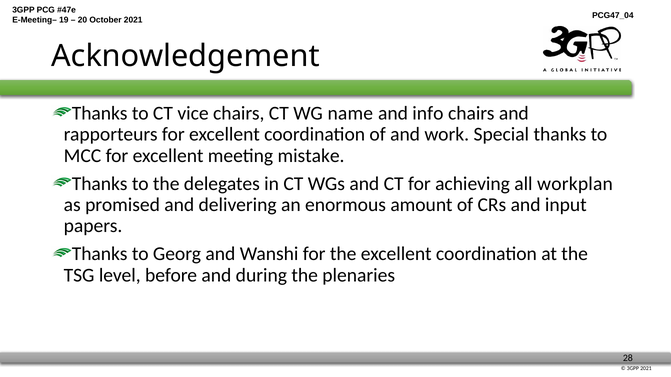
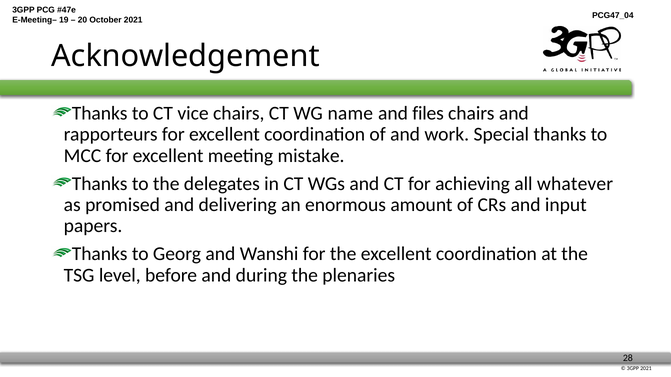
info: info -> files (428, 113)
workplan: workplan -> whatever (575, 184)
